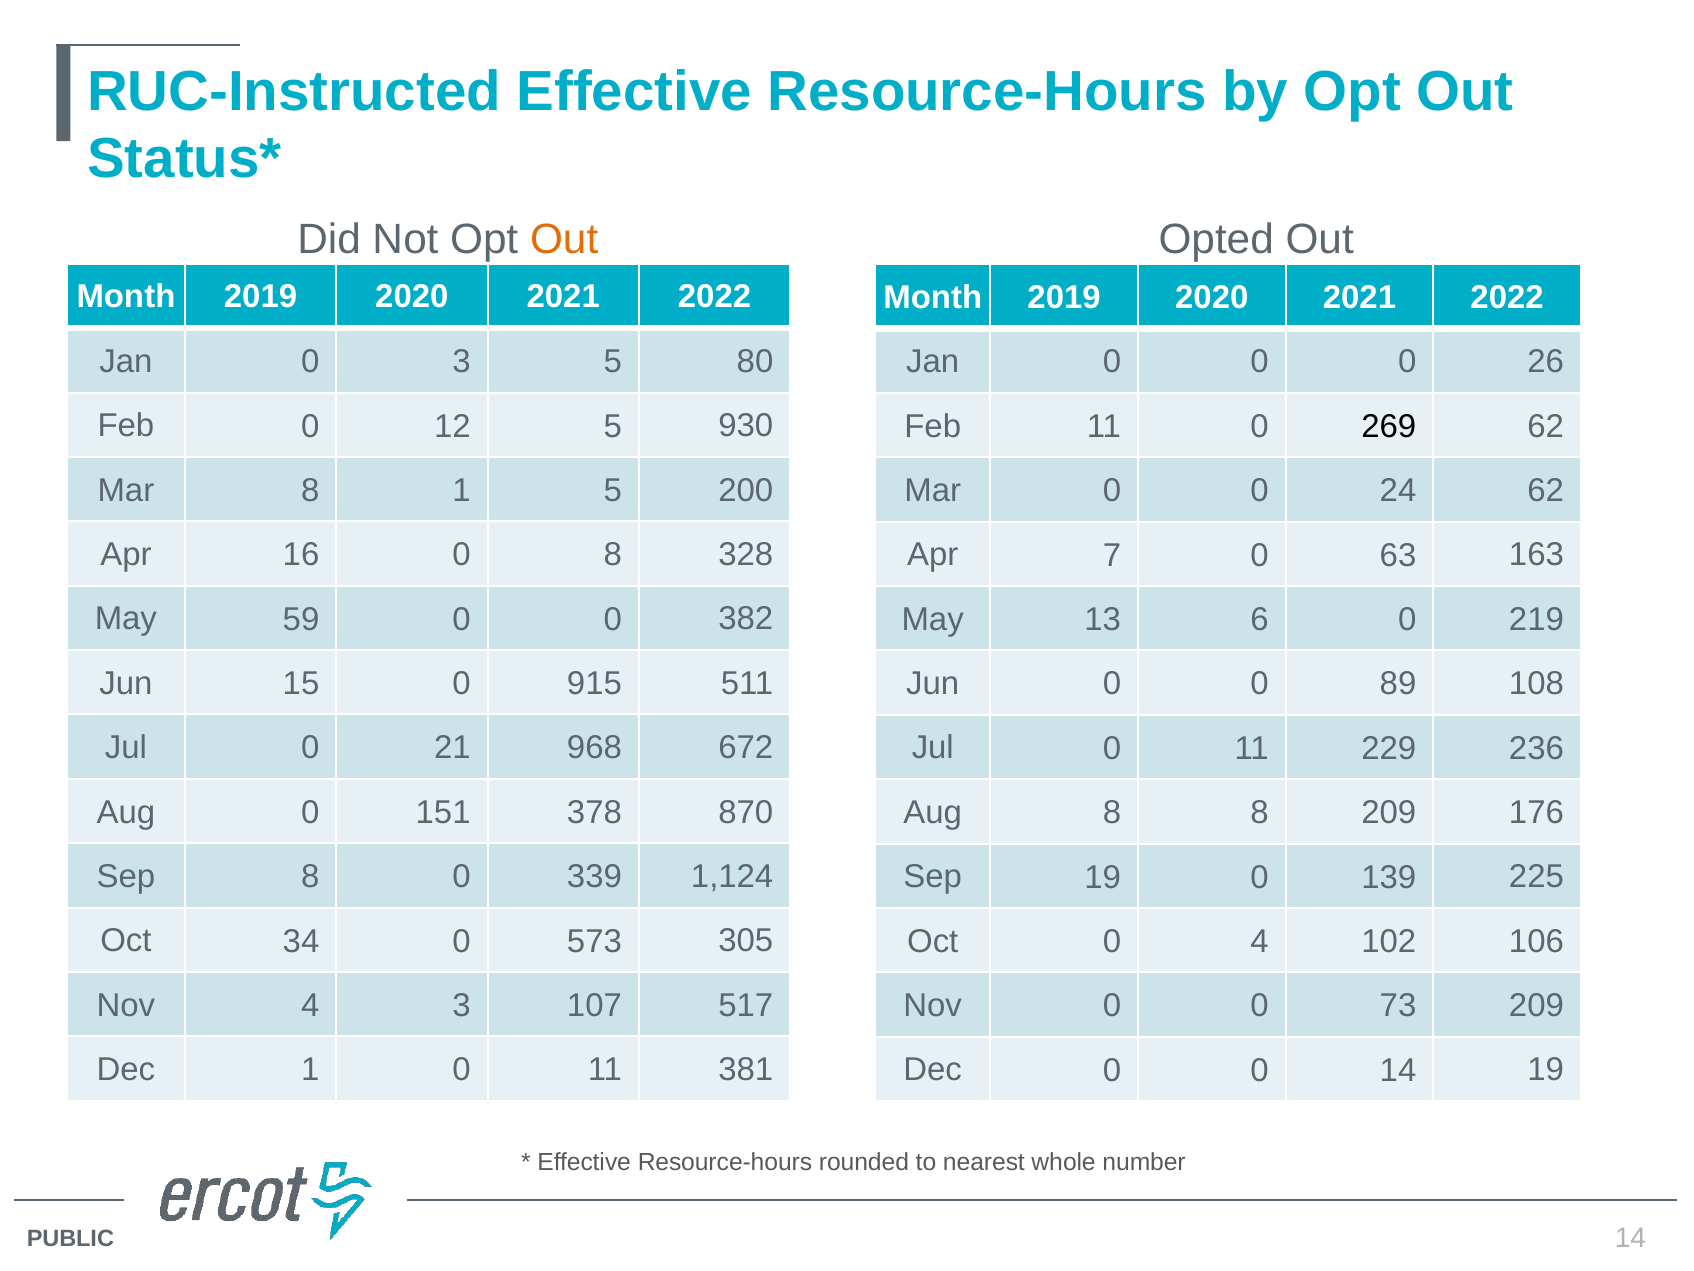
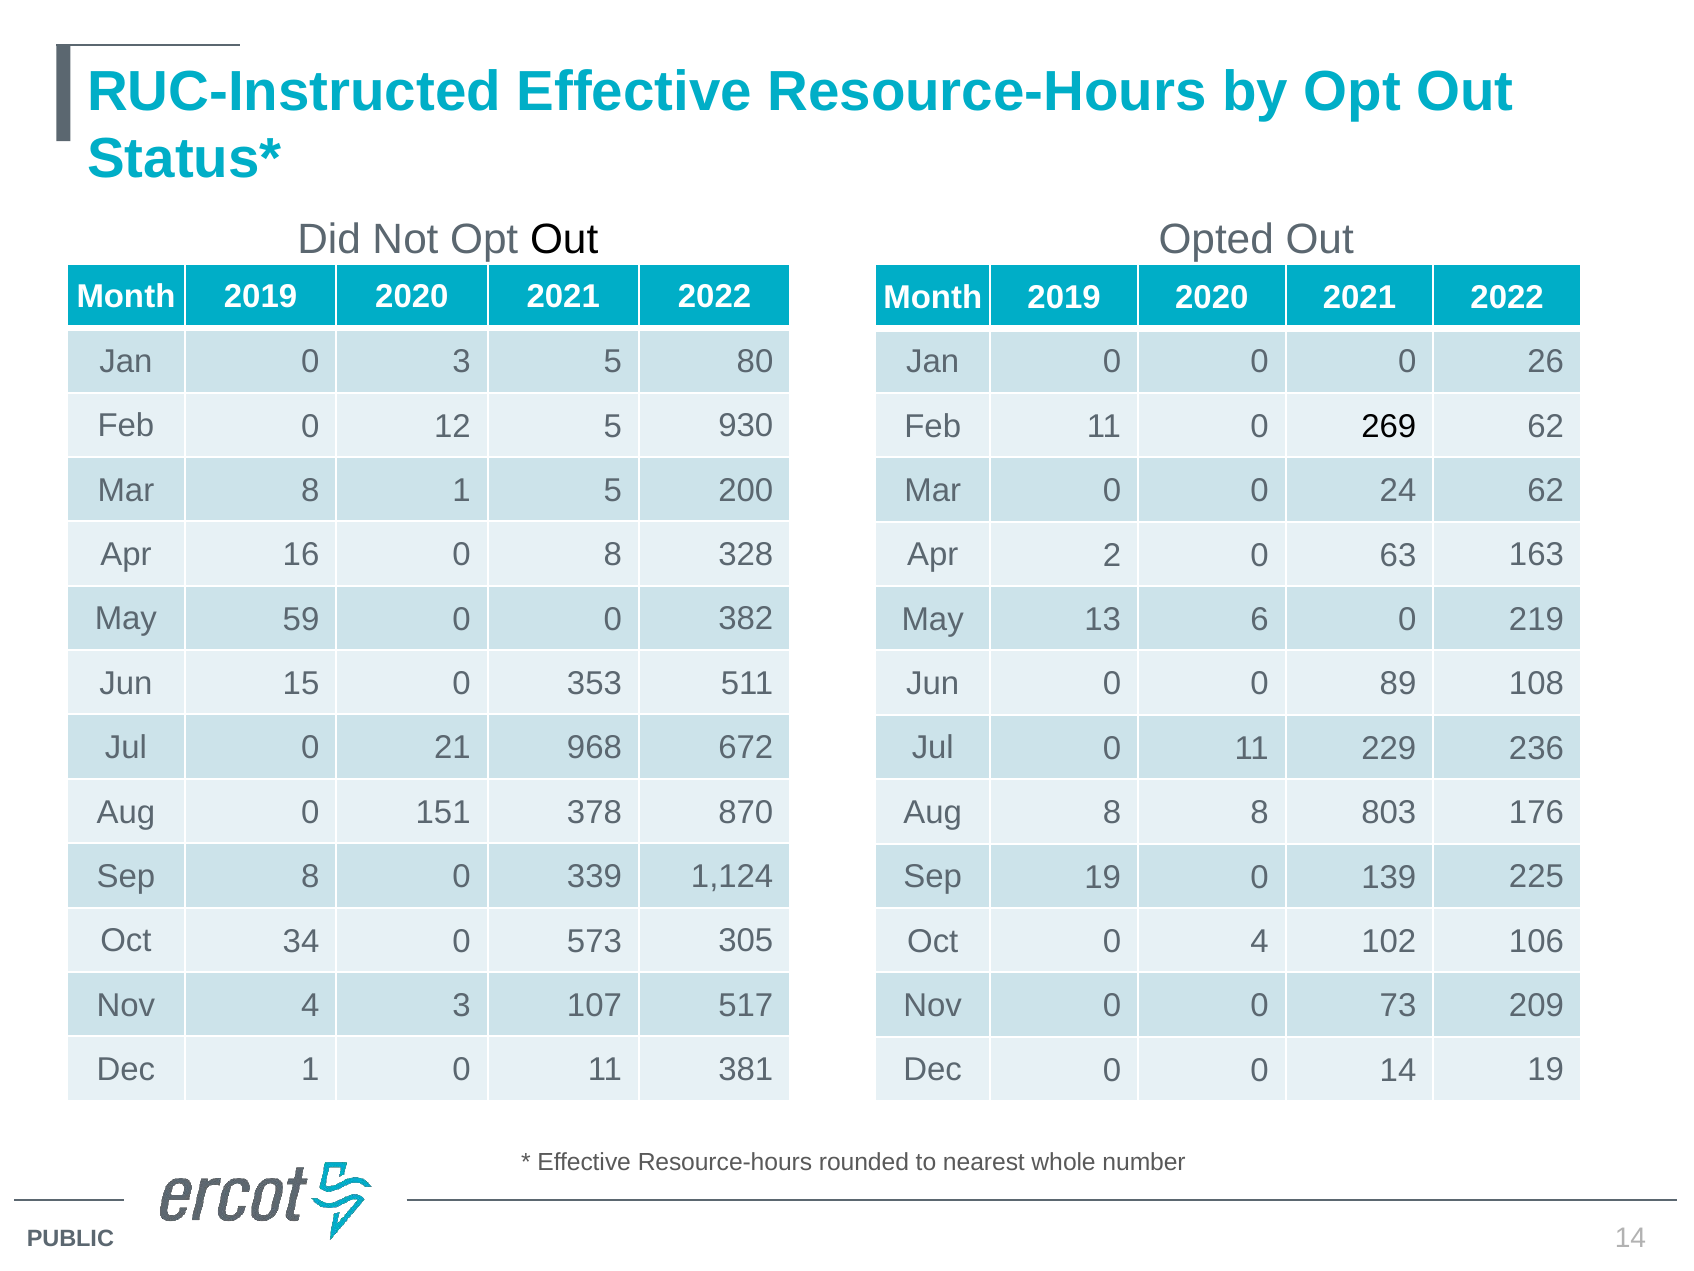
Out colour: orange -> black (564, 240)
7: 7 -> 2 (1112, 555)
915: 915 -> 353 (594, 683)
8 209: 209 -> 803 (1389, 812)
